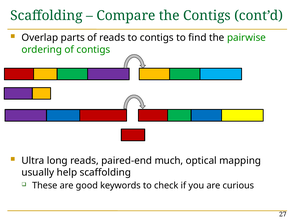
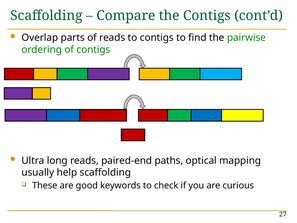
much: much -> paths (169, 160)
